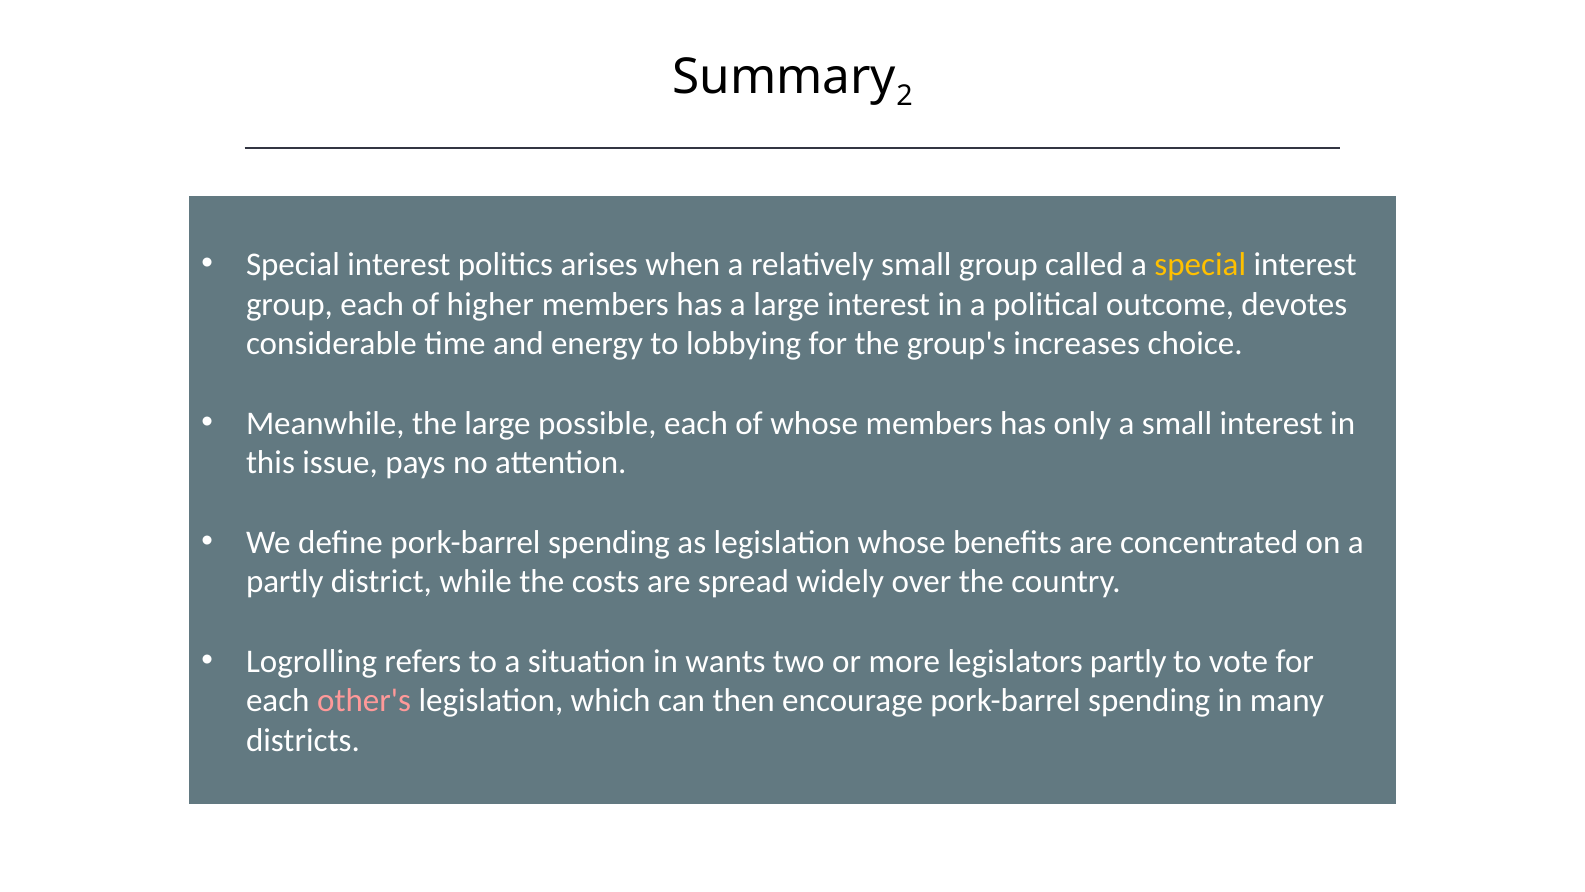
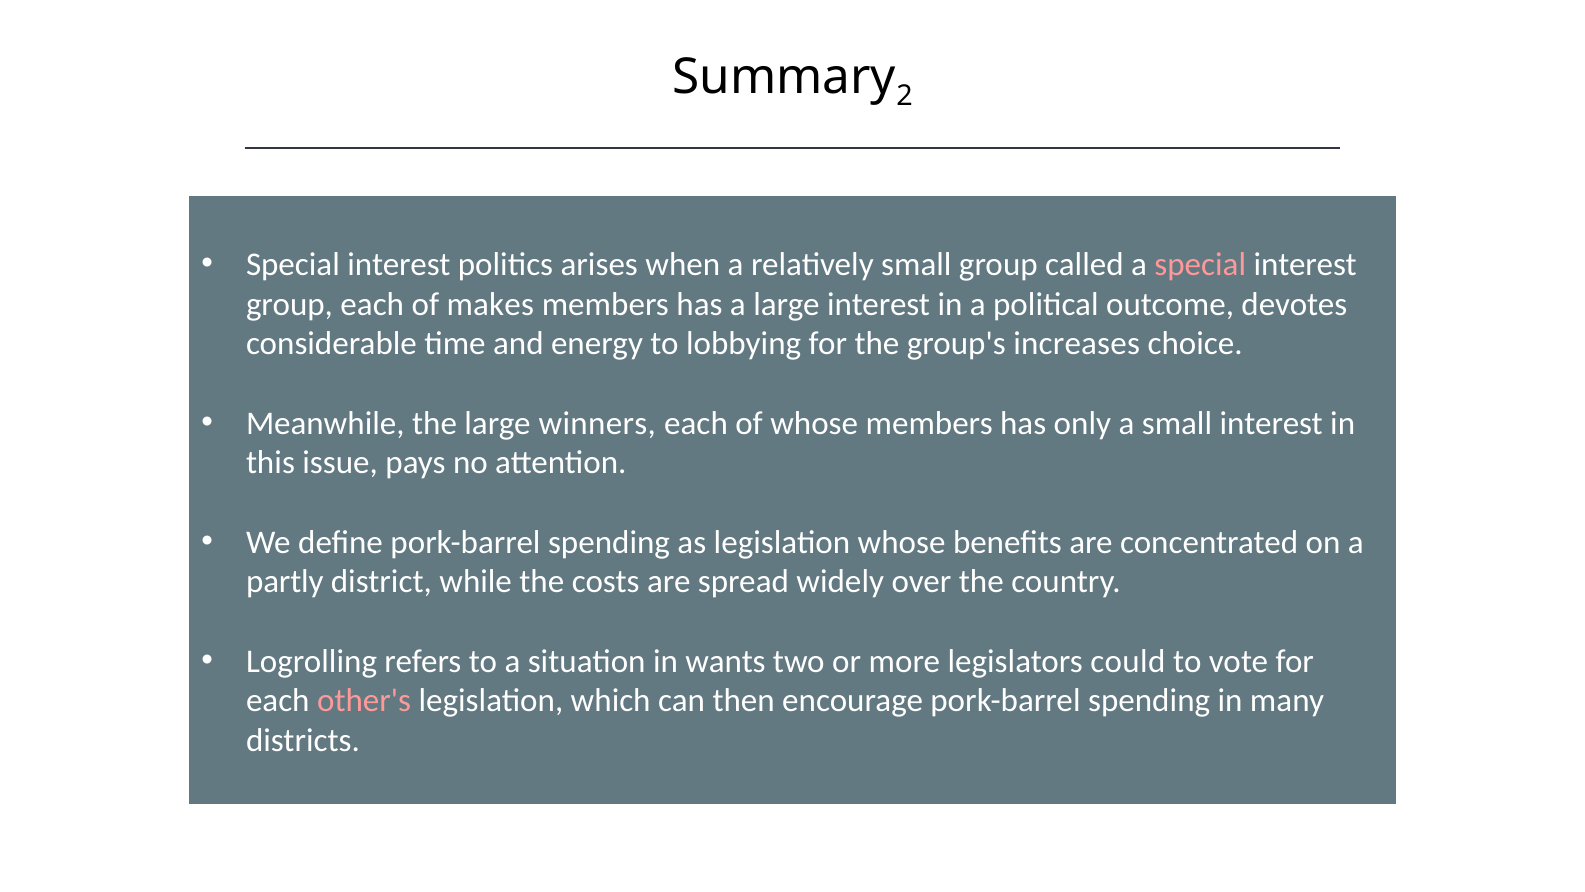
special colour: yellow -> pink (1200, 264)
higher: higher -> makes (490, 304)
possible: possible -> winners (597, 423)
legislators partly: partly -> could (1128, 661)
